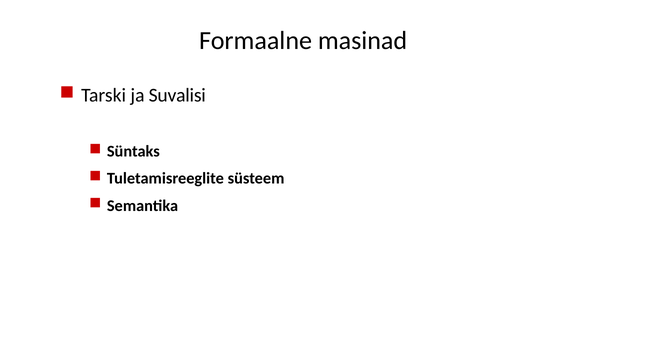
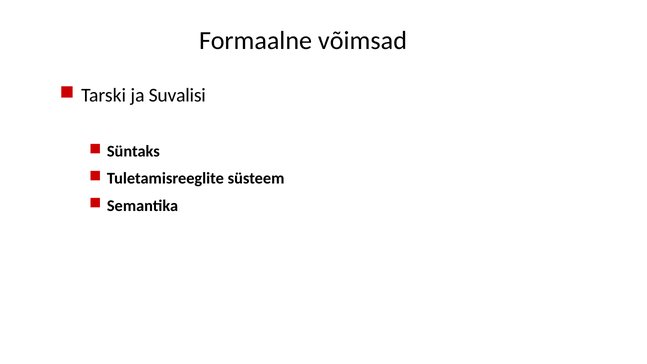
masinad: masinad -> võimsad (362, 41)
